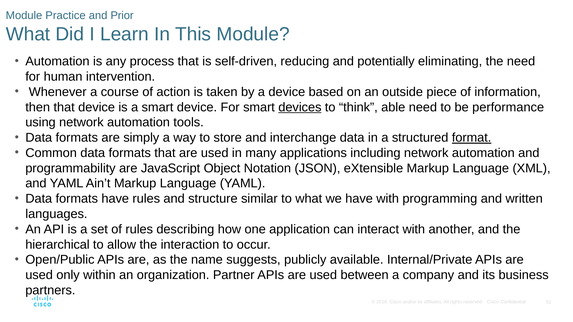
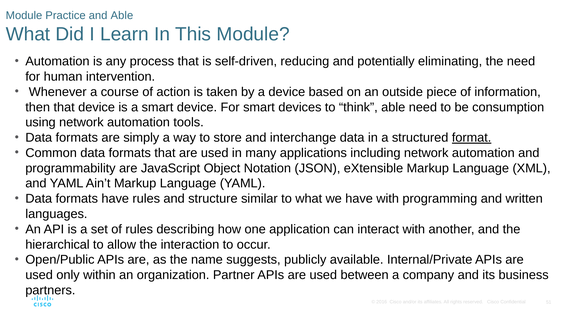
and Prior: Prior -> Able (122, 16)
devices underline: present -> none (300, 107)
performance: performance -> consumption (508, 107)
